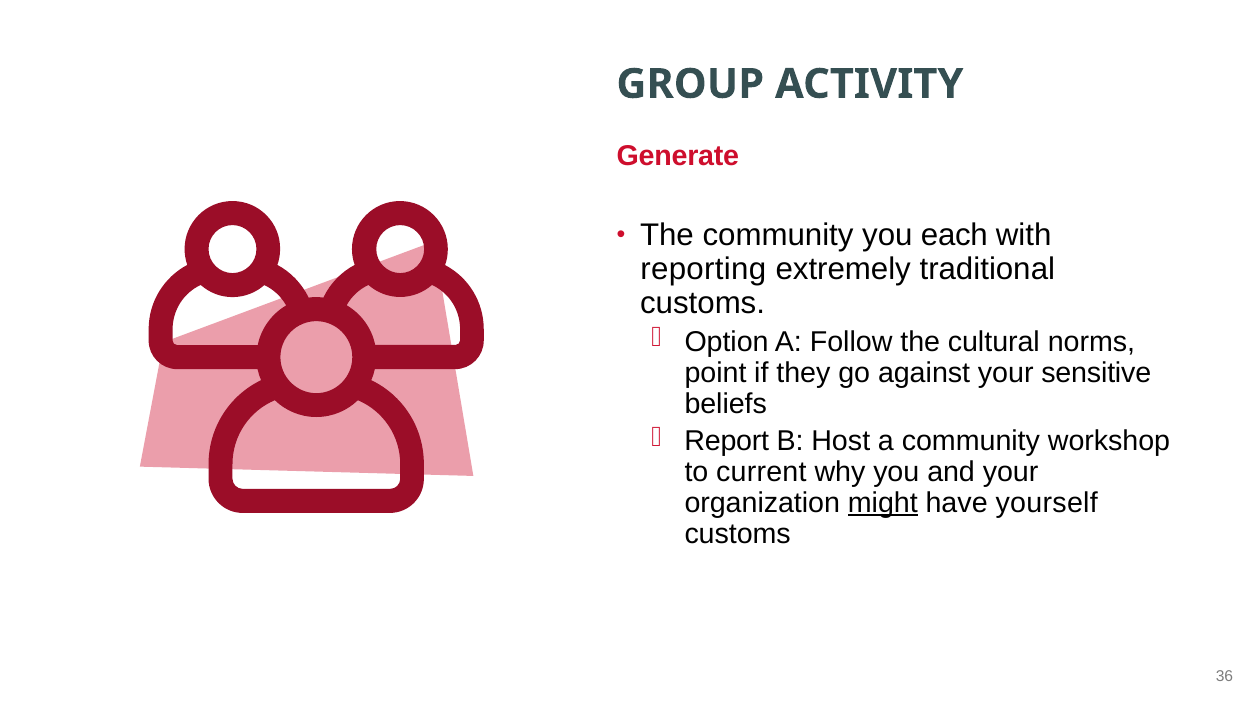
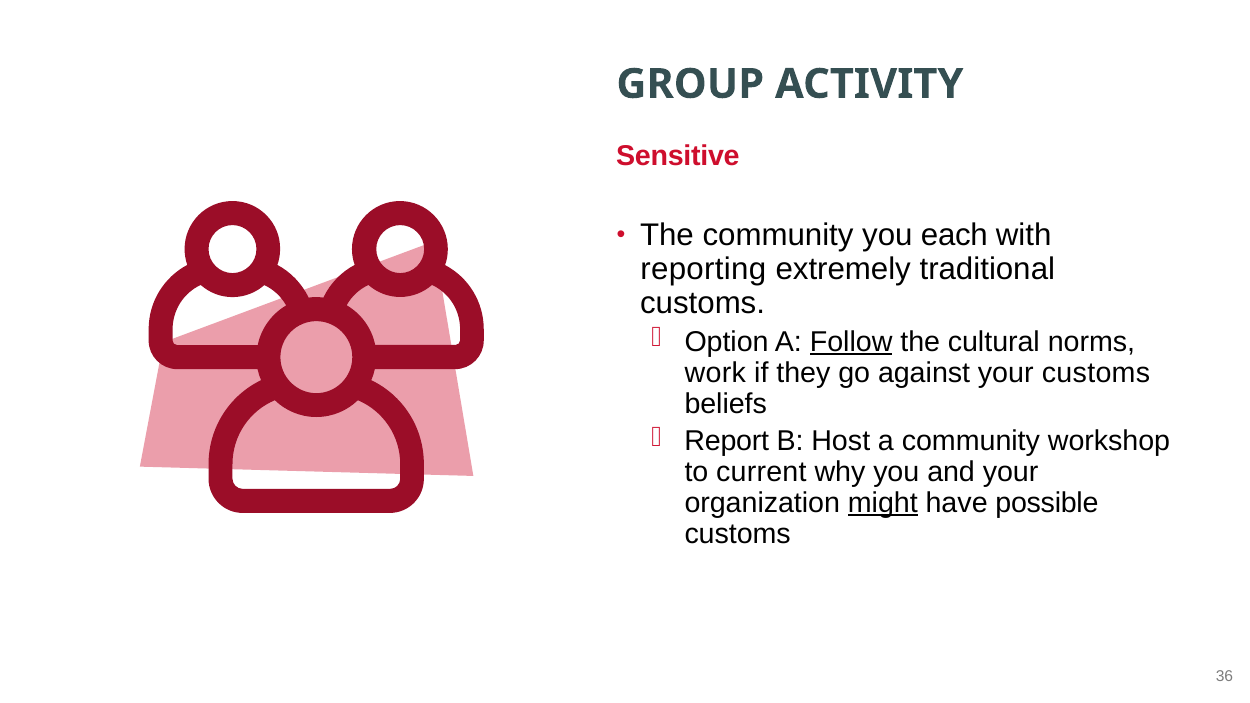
Generate: Generate -> Sensitive (678, 156)
Follow underline: none -> present (851, 342)
point: point -> work (715, 373)
your sensitive: sensitive -> customs (1096, 373)
yourself: yourself -> possible (1047, 503)
